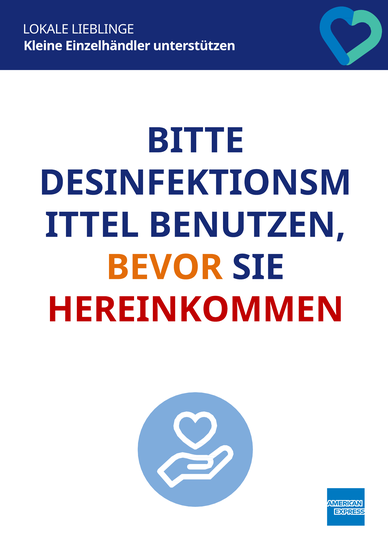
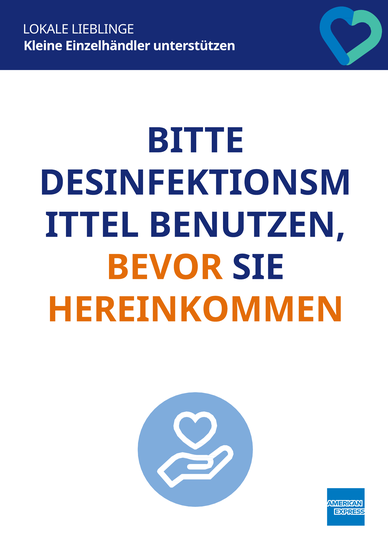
HEREINKOMMEN colour: red -> orange (195, 310)
